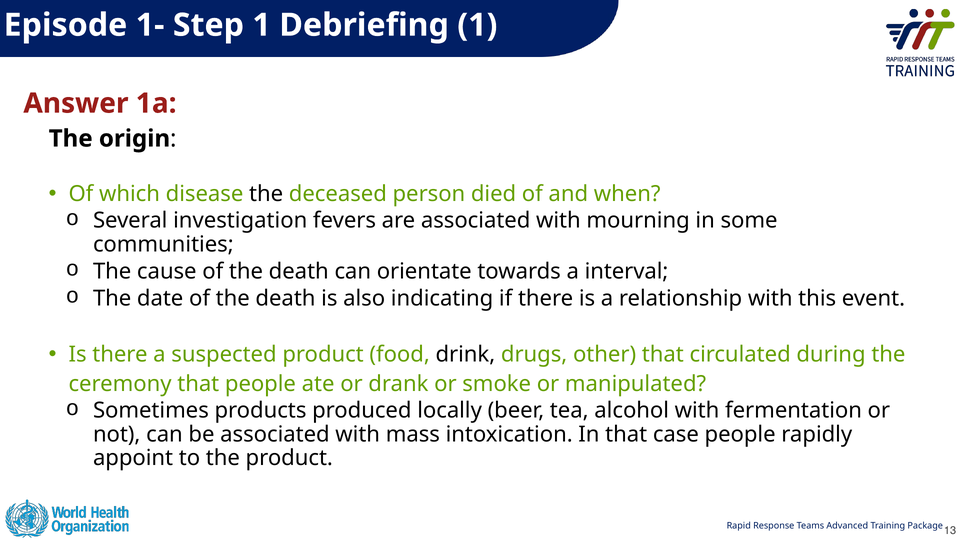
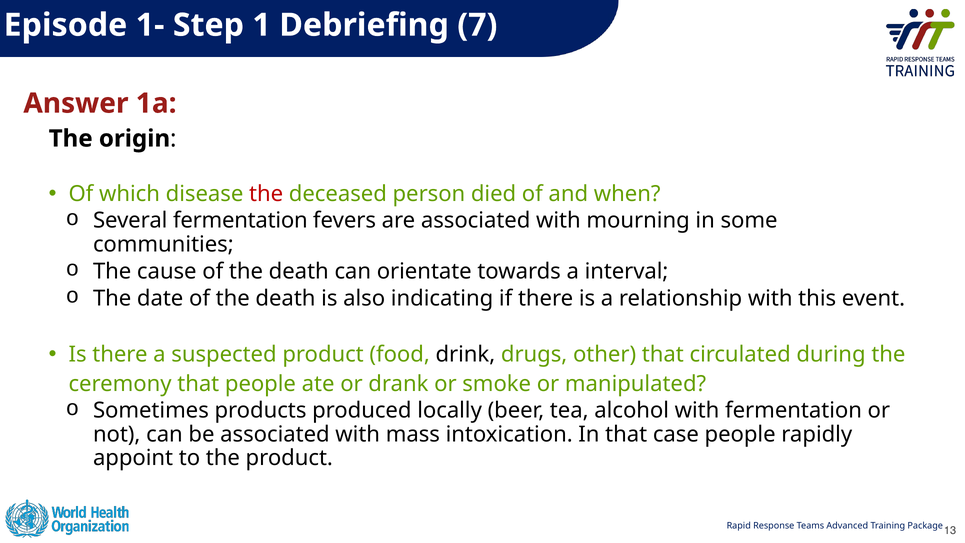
Debriefing 1: 1 -> 7 (477, 25)
the colour: black -> red (266, 194)
Several investigation: investigation -> fermentation (240, 220)
